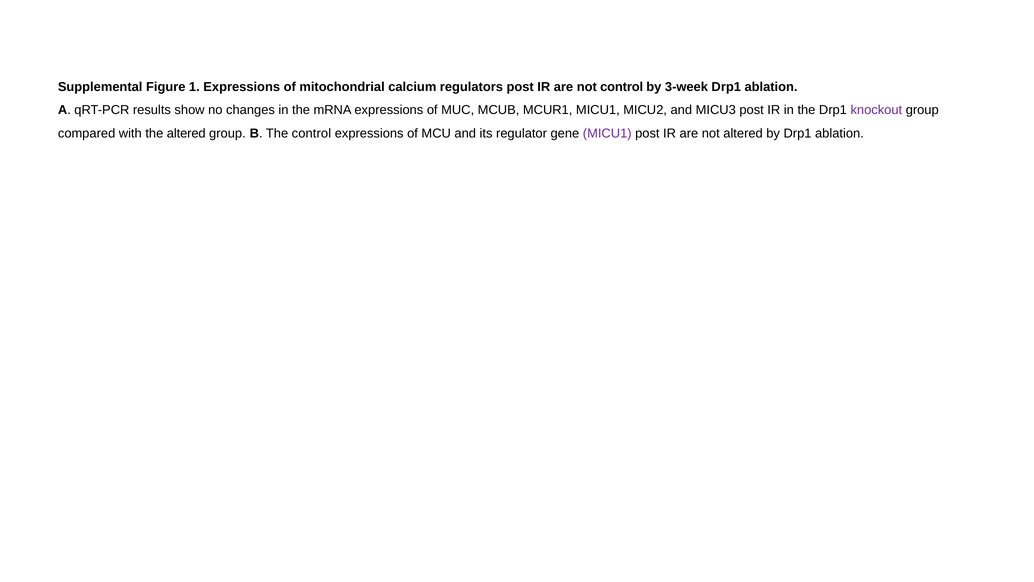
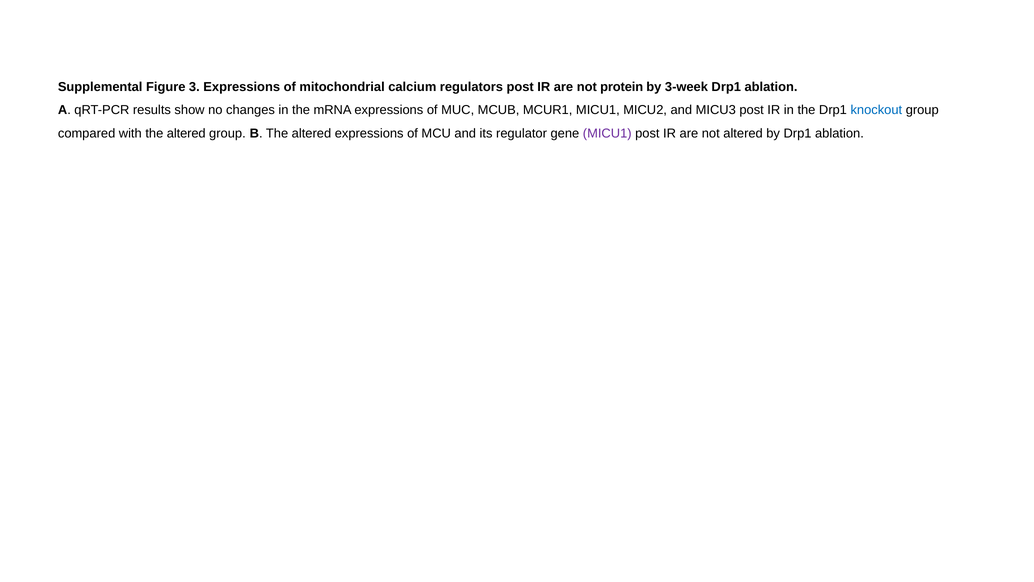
1: 1 -> 3 (194, 87)
not control: control -> protein (622, 87)
knockout colour: purple -> blue (876, 110)
B The control: control -> altered (311, 133)
